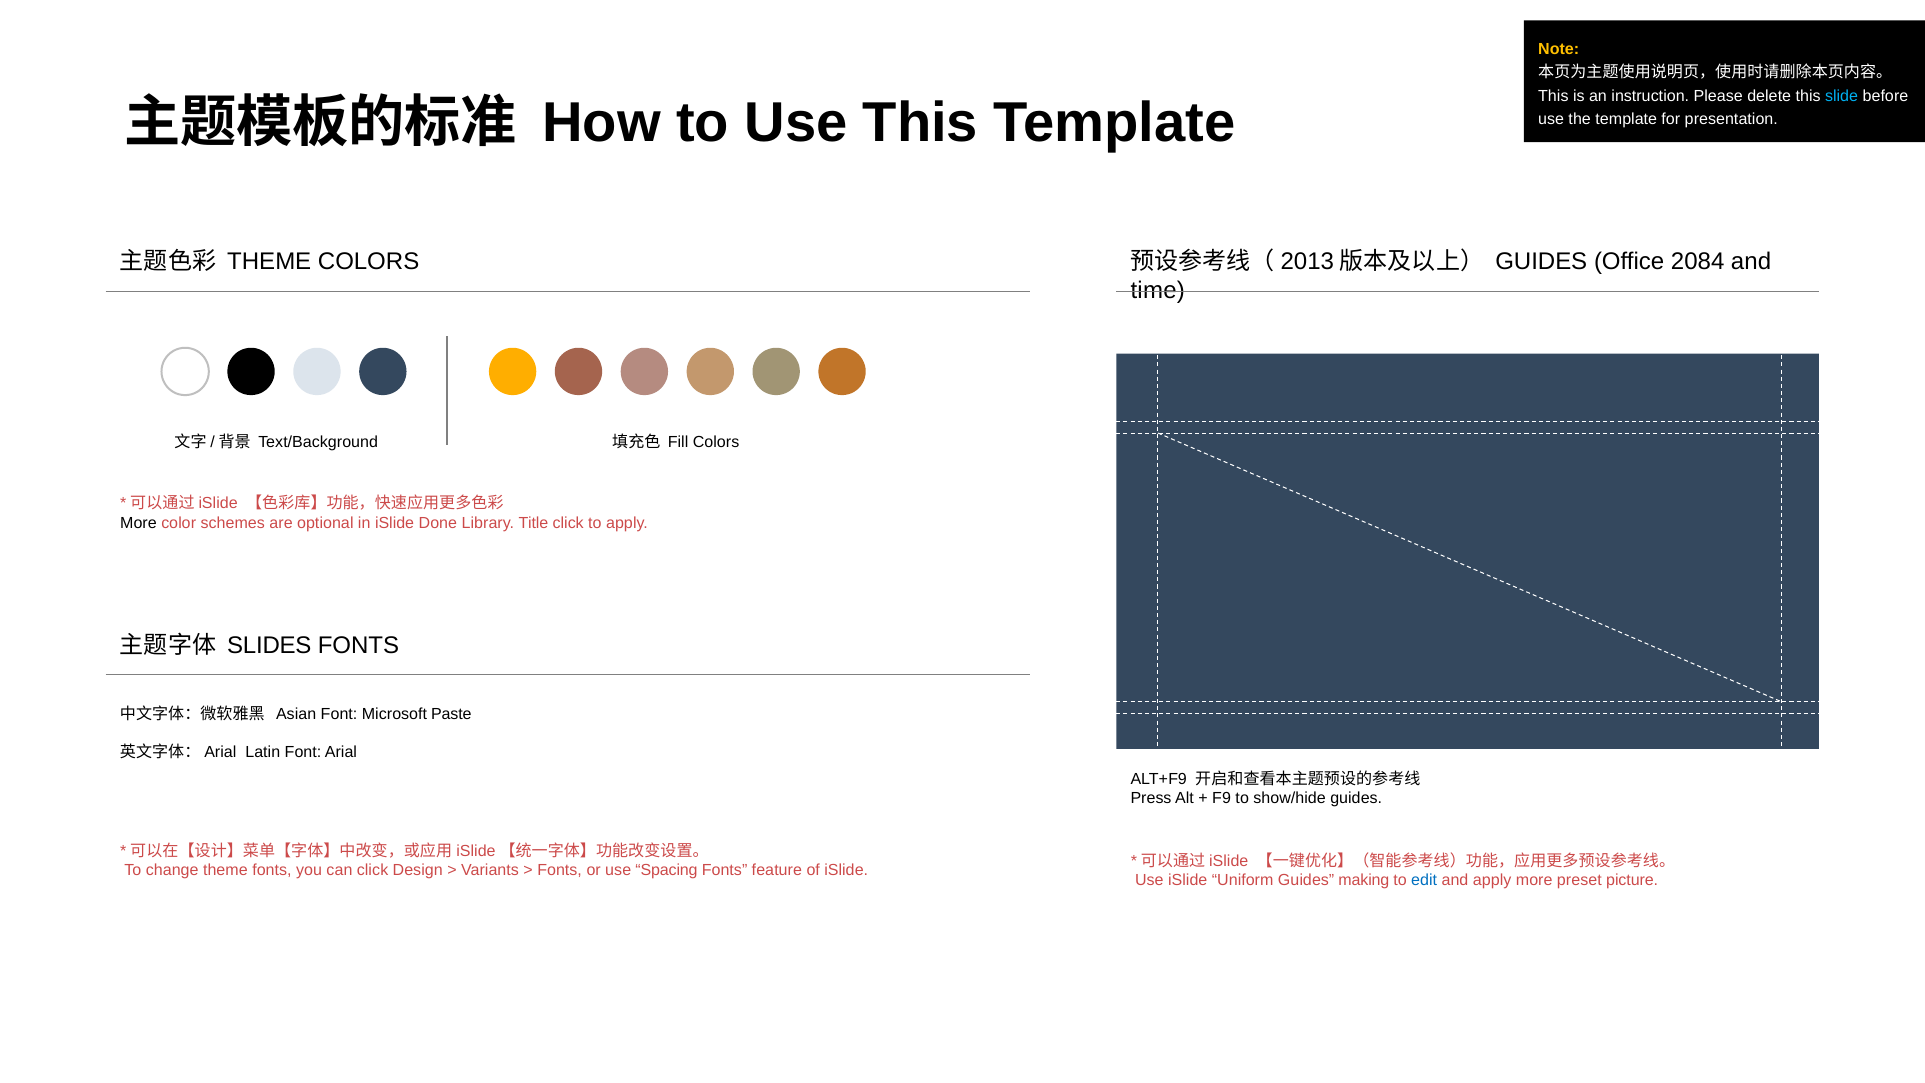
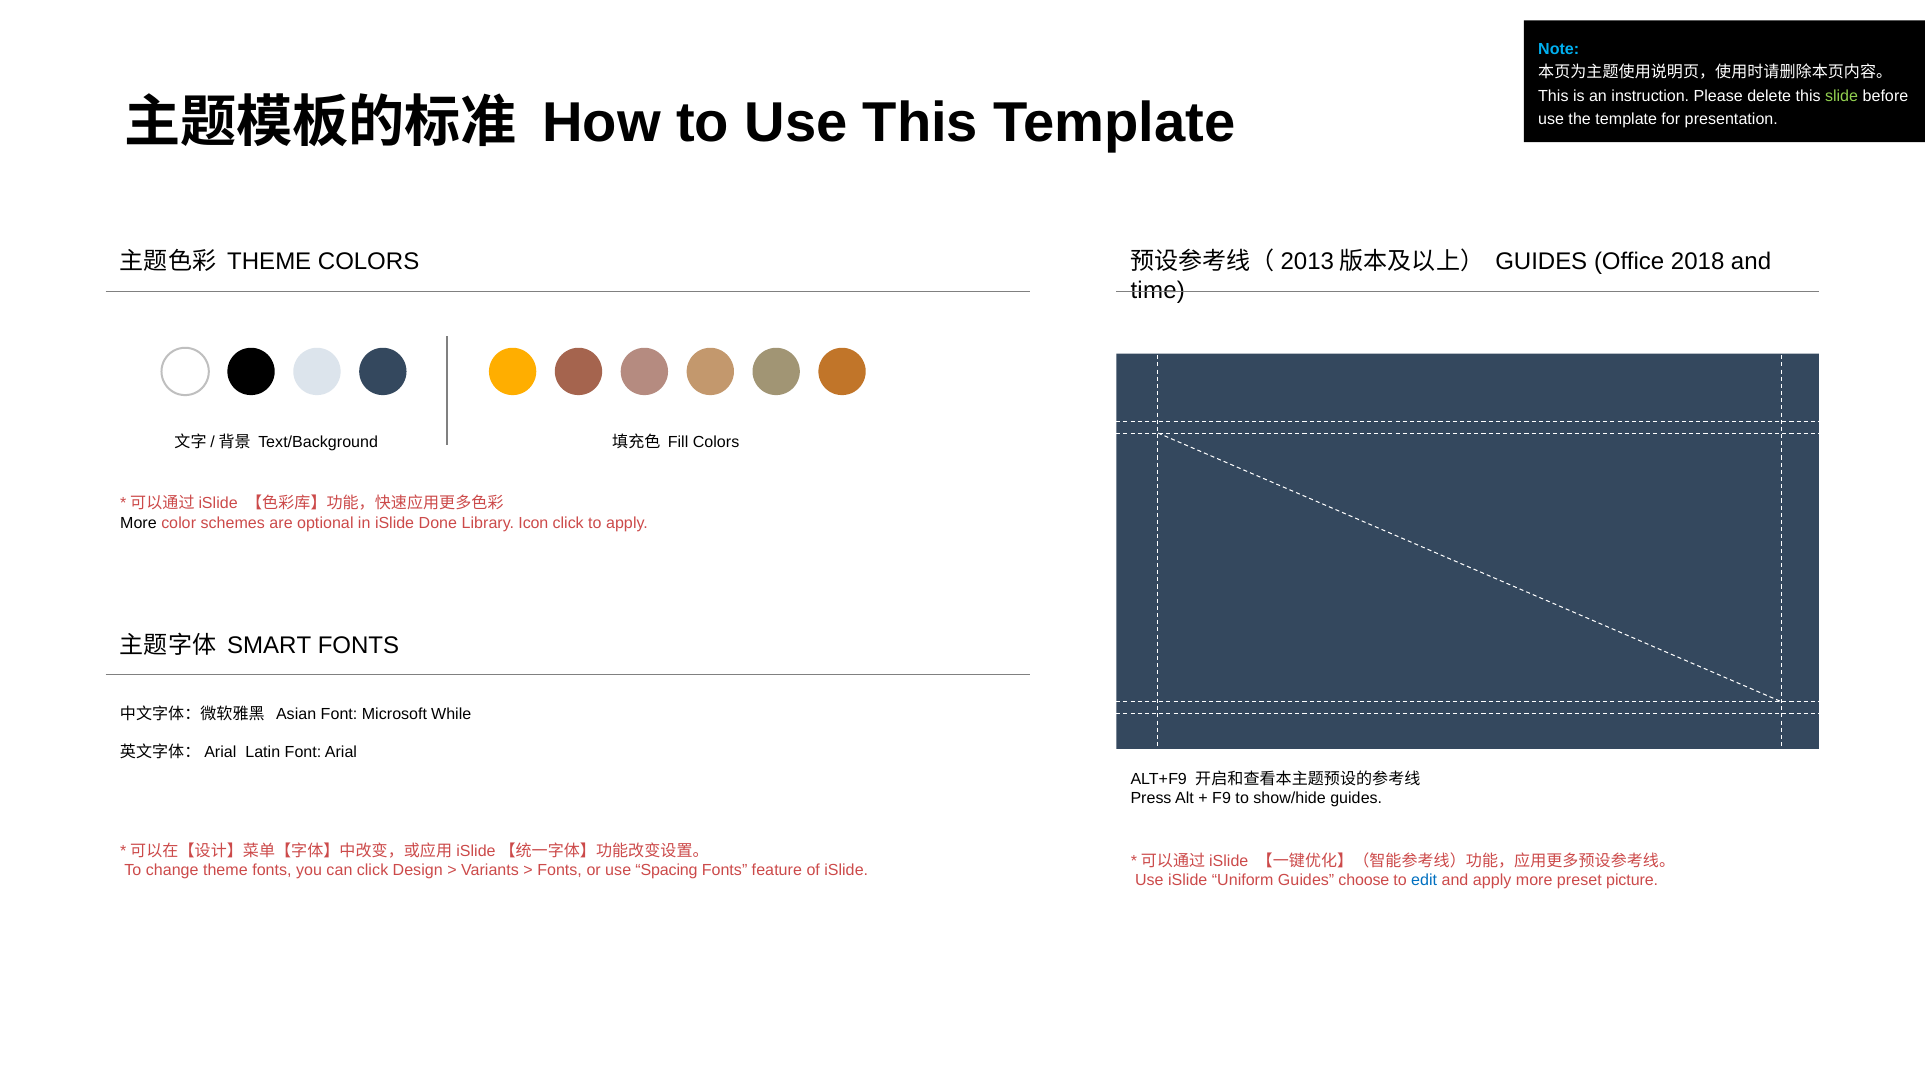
Note colour: yellow -> light blue (1559, 50)
slide colour: light blue -> light green (1842, 96)
2084: 2084 -> 2018 (1698, 262)
Title: Title -> Icon (533, 523)
SLIDES: SLIDES -> SMART (269, 646)
Paste: Paste -> While (451, 714)
making: making -> choose (1364, 880)
